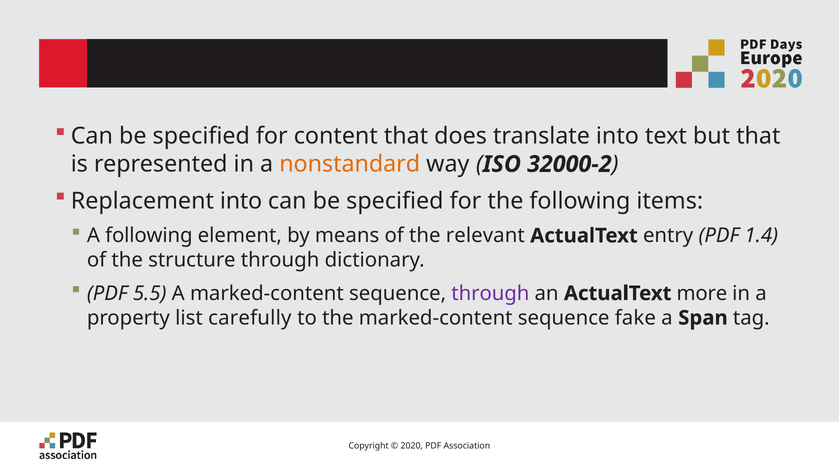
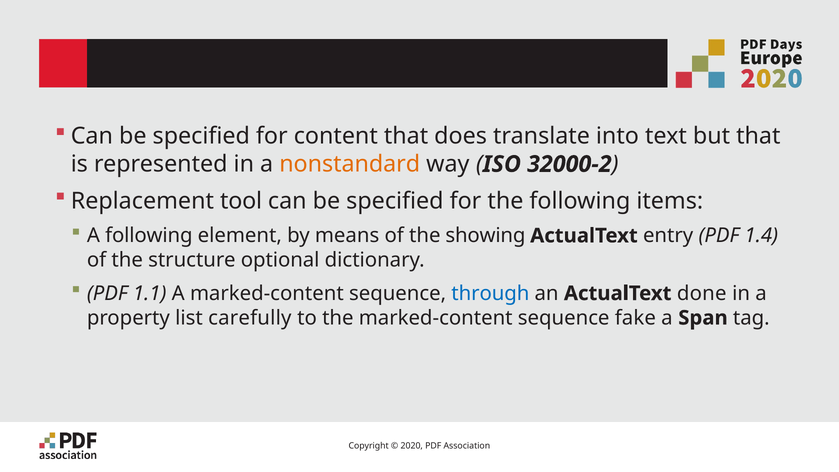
Replacement into: into -> tool (241, 201)
relevant: relevant -> showing (485, 236)
structure through: through -> optional (280, 260)
5.5: 5.5 -> 1.1 (150, 293)
through colour: purple -> blue (490, 293)
more: more -> done (702, 293)
